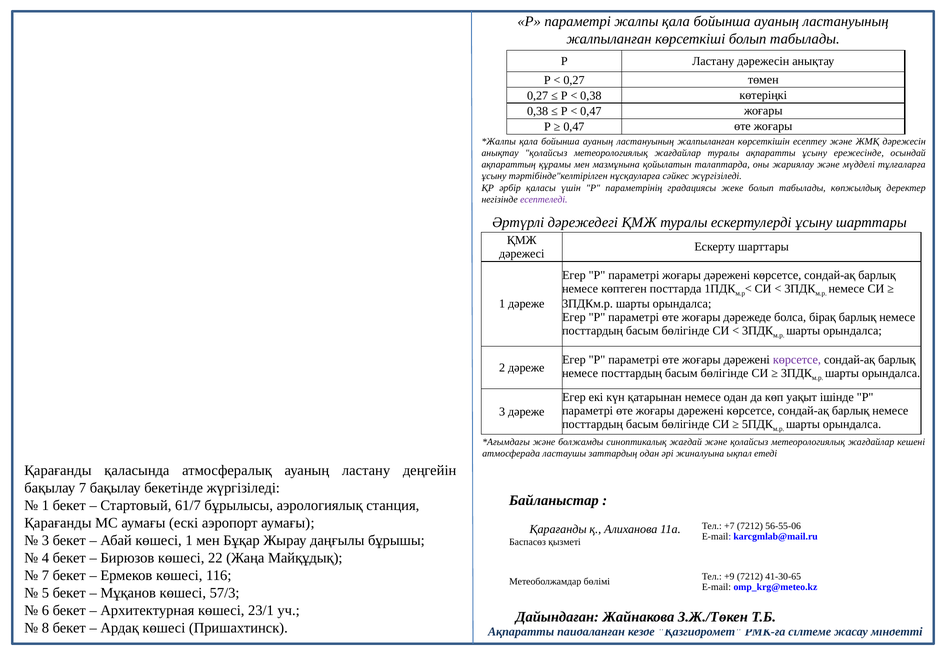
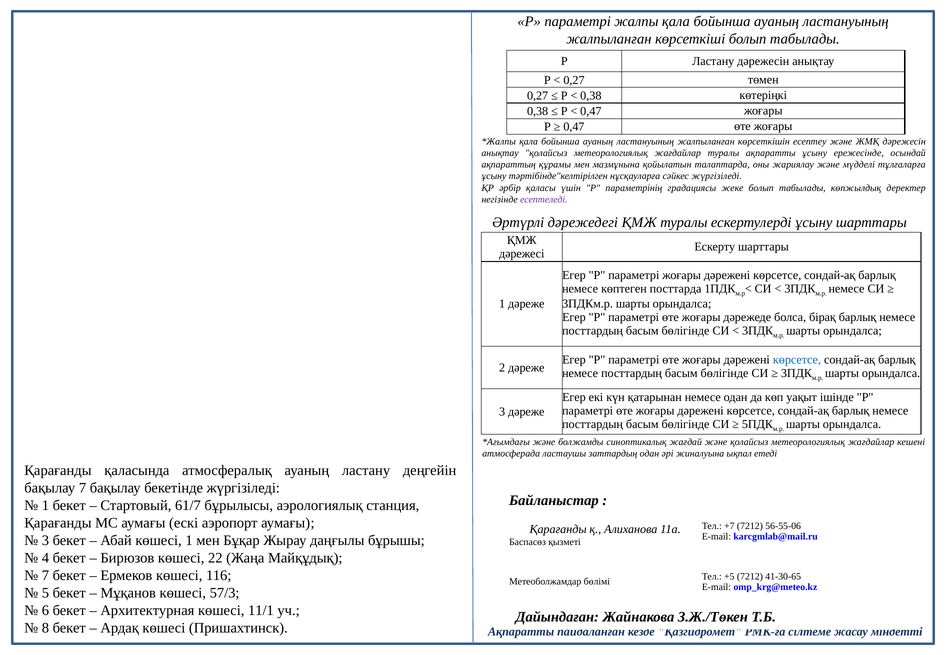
көрсетсе colour: purple -> blue (797, 360)
+9: +9 -> +5 (729, 576)
23/1: 23/1 -> 11/1 (261, 610)
